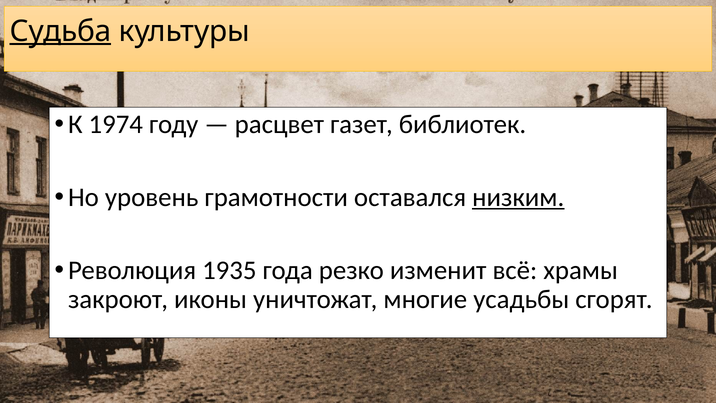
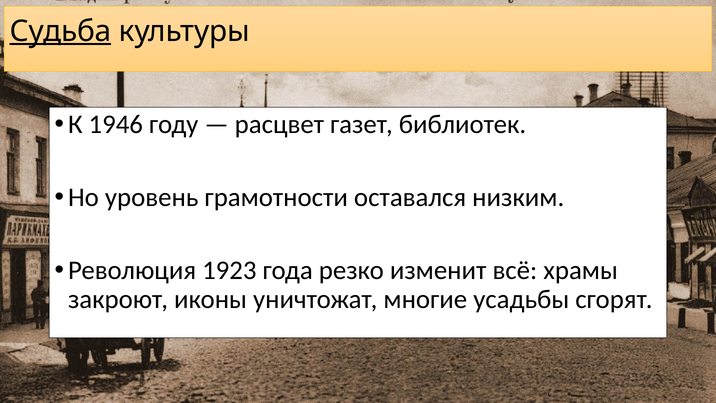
1974: 1974 -> 1946 (116, 124)
низким underline: present -> none (518, 197)
1935: 1935 -> 1923 (229, 270)
